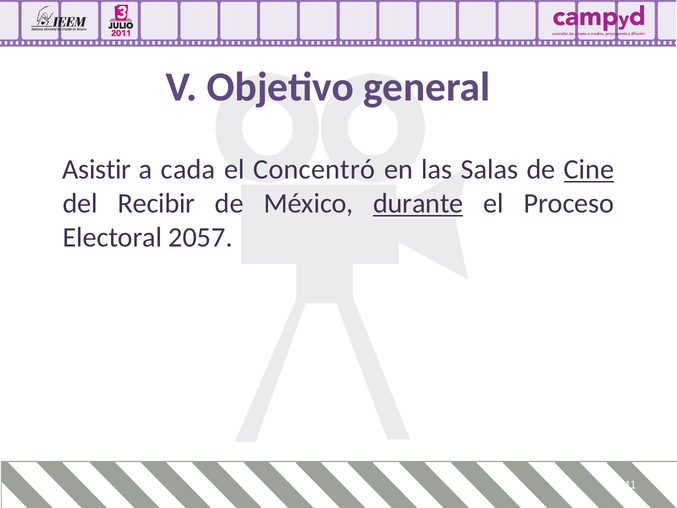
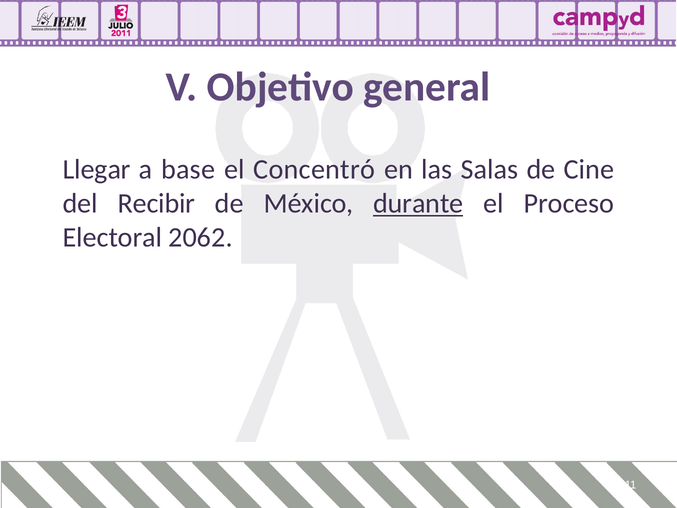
Asistir: Asistir -> Llegar (97, 170)
cada: cada -> base (188, 170)
Cine underline: present -> none (589, 170)
2057: 2057 -> 2062 (201, 237)
